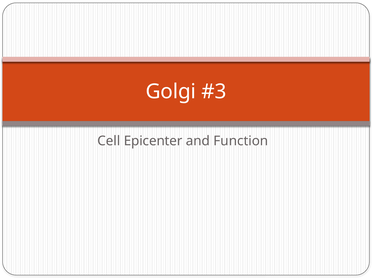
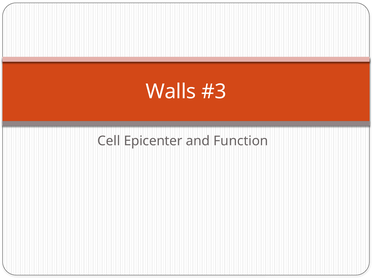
Golgi: Golgi -> Walls (171, 92)
